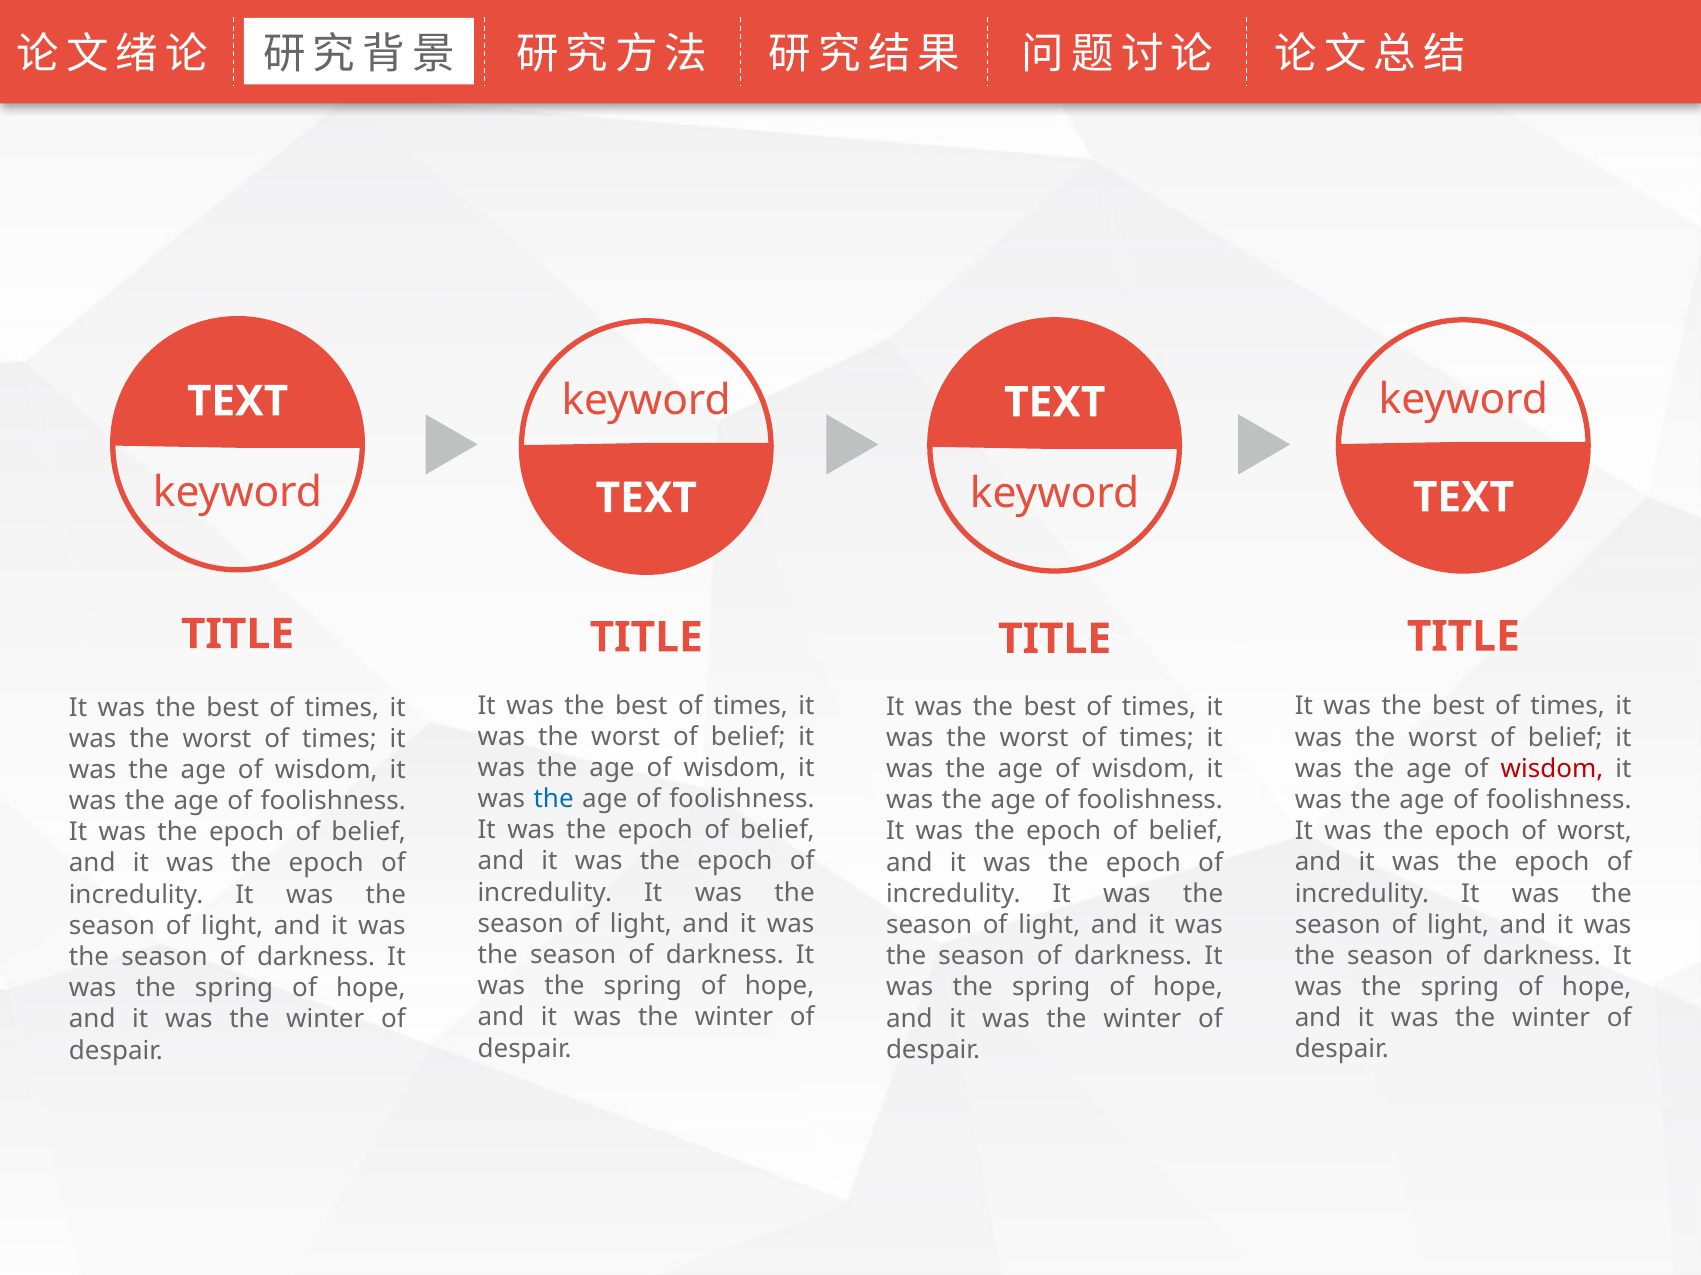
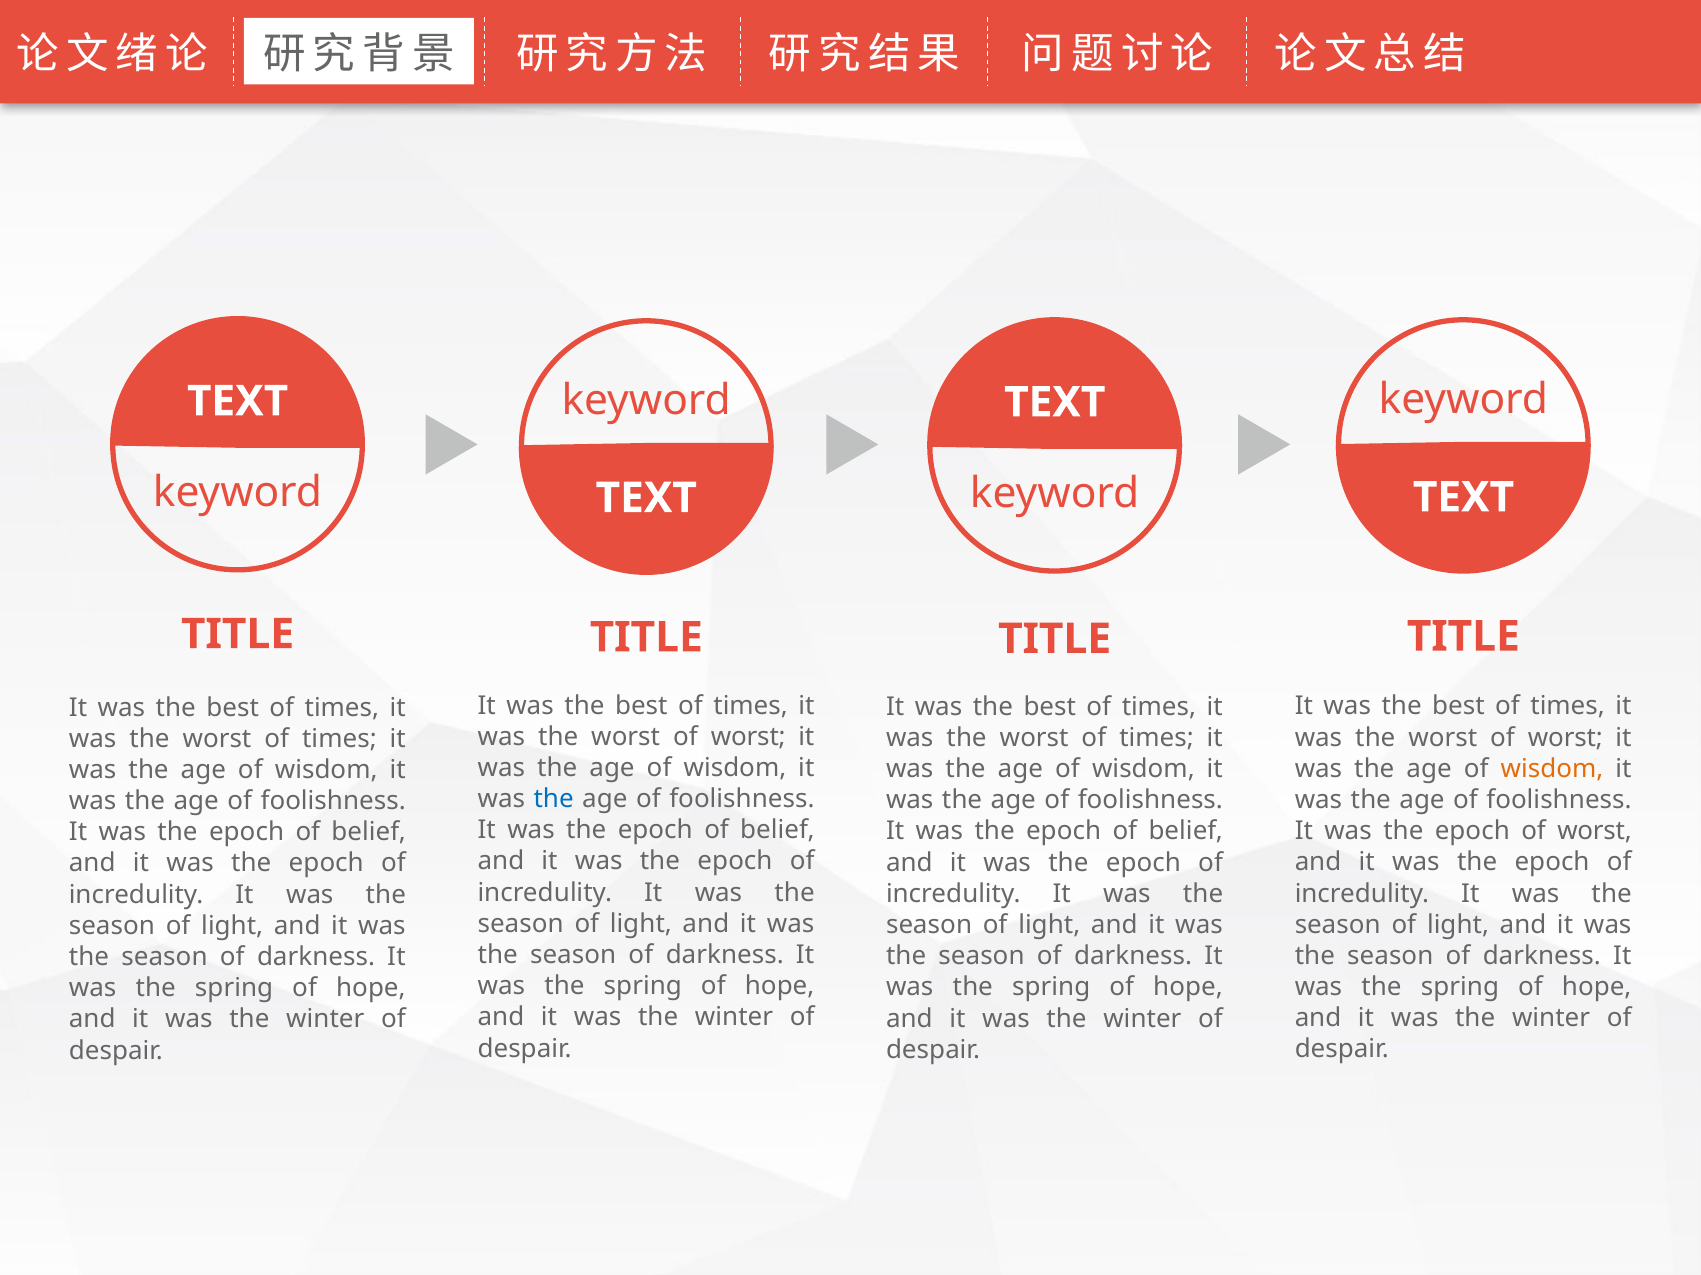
belief: belief -> worst (748, 737)
belief: belief -> worst (1565, 738)
wisdom colour: red -> orange (1552, 769)
